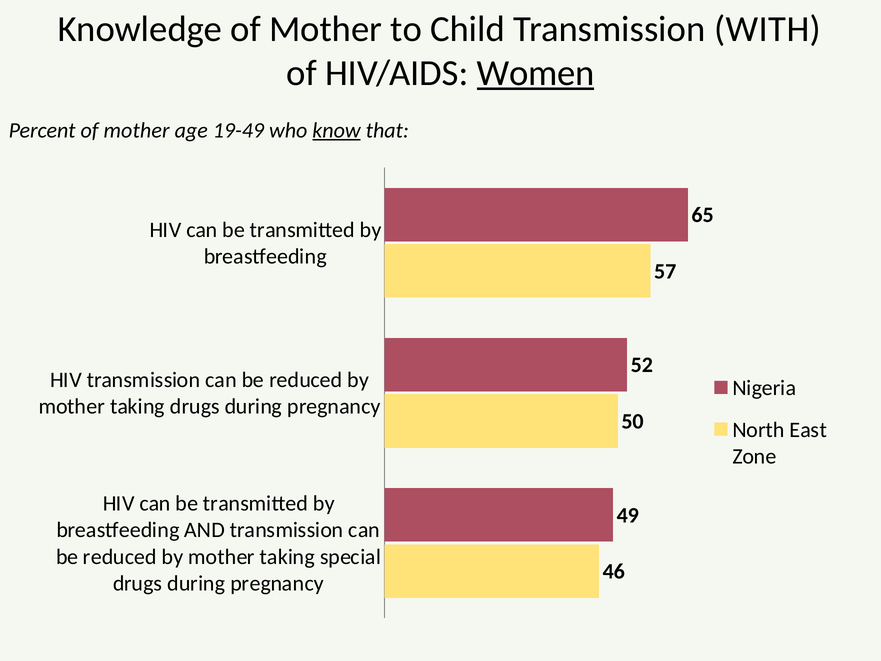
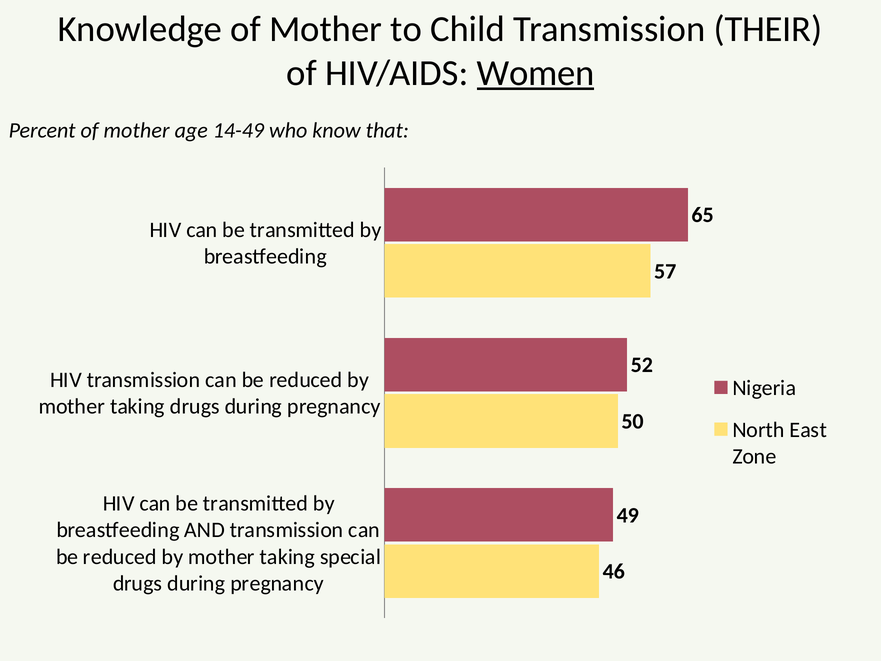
WITH: WITH -> THEIR (768, 29)
19-49: 19-49 -> 14-49 (238, 130)
know underline: present -> none (337, 130)
